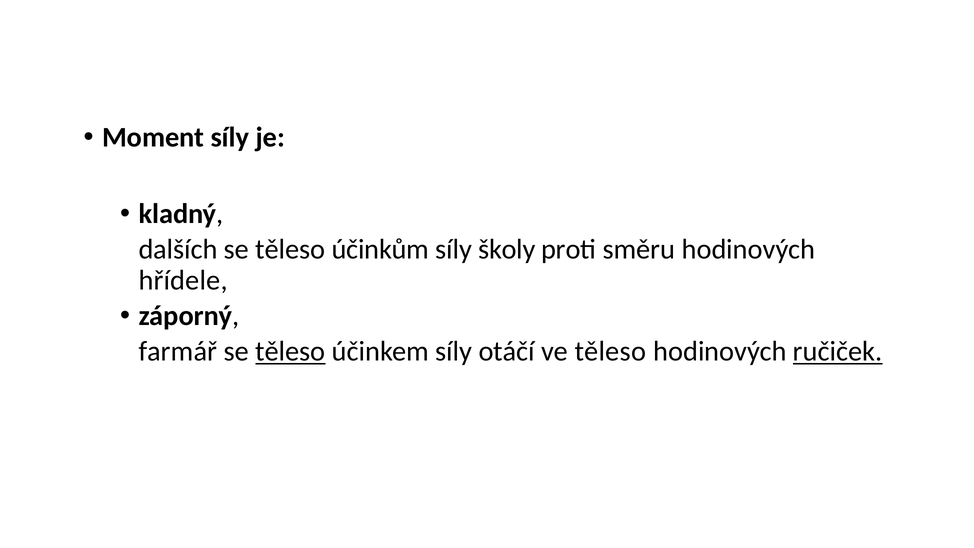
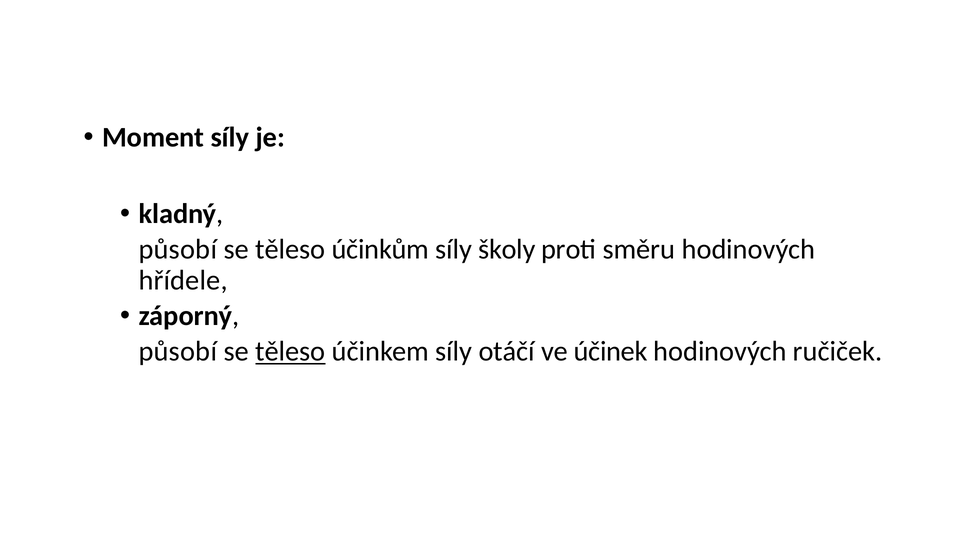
dalších: dalších -> působí (178, 249)
farmář: farmář -> působí (178, 351)
ve těleso: těleso -> účinek (611, 351)
ručiček underline: present -> none (838, 351)
